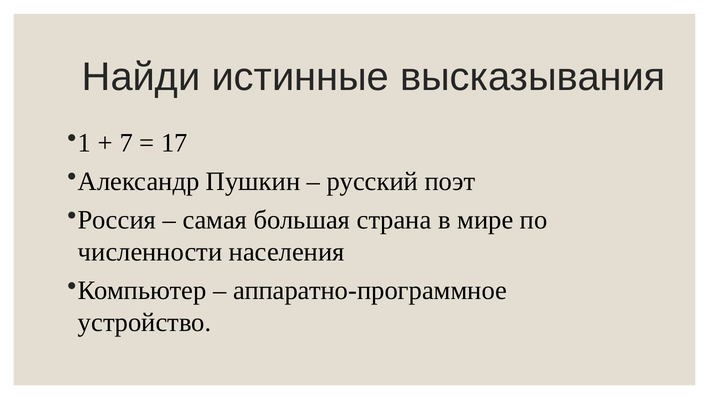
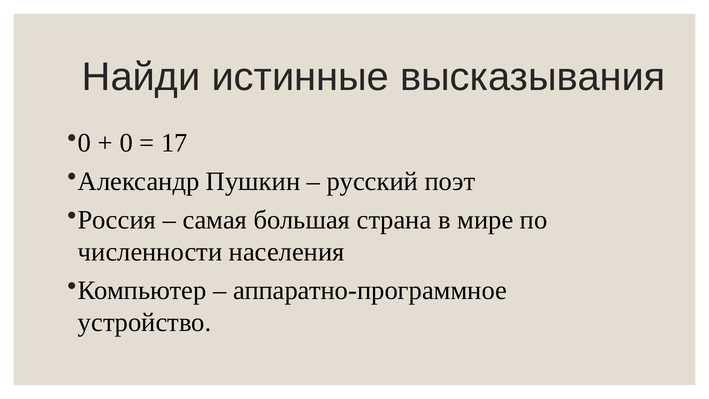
1: 1 -> 0 (85, 143)
7: 7 -> 0 (126, 143)
